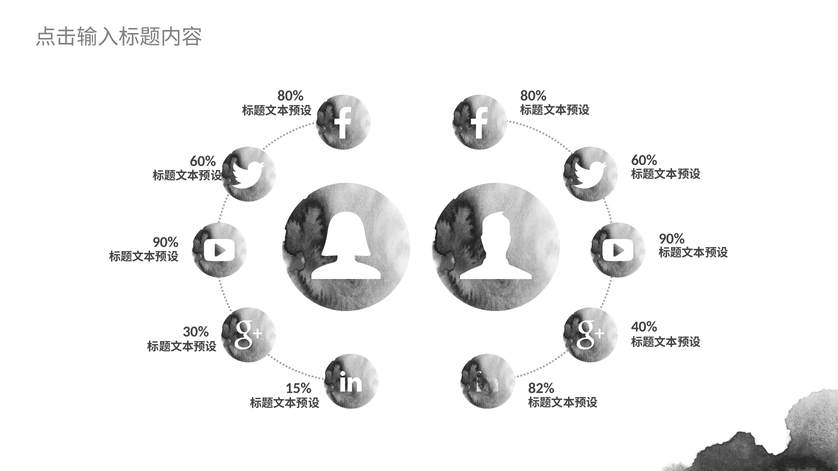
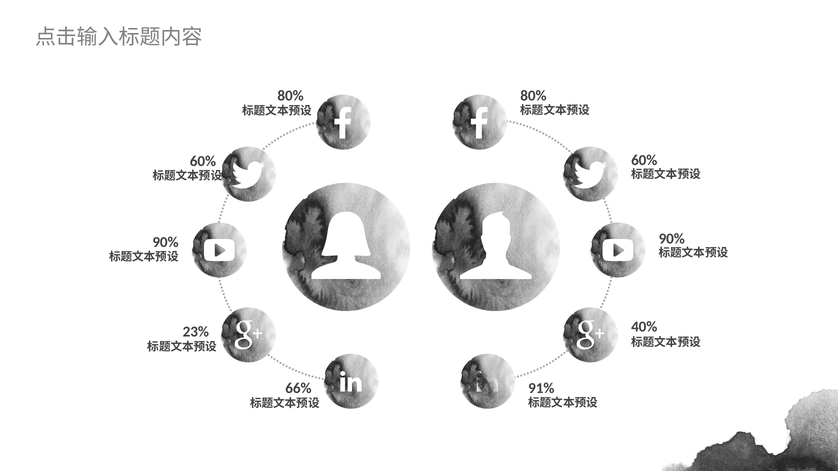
30%: 30% -> 23% (196, 332)
15%: 15% -> 66% (298, 389)
82%: 82% -> 91% (541, 389)
